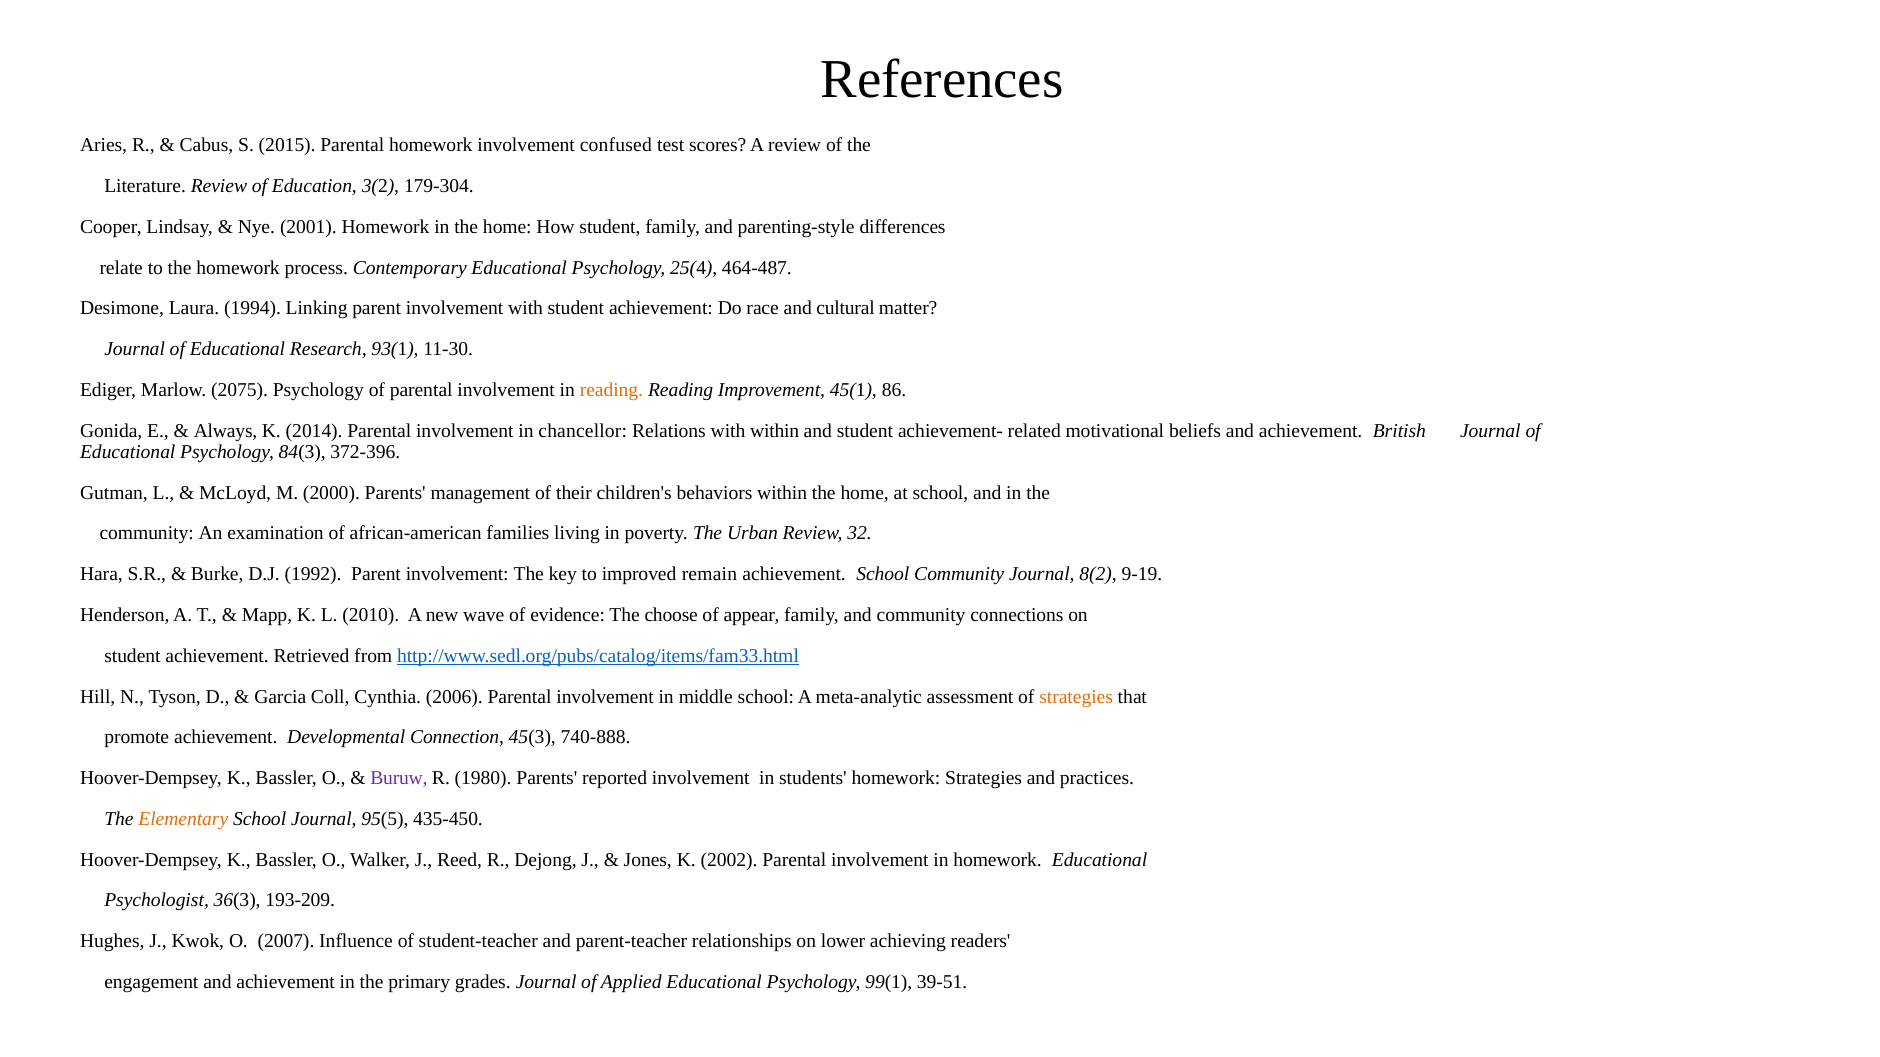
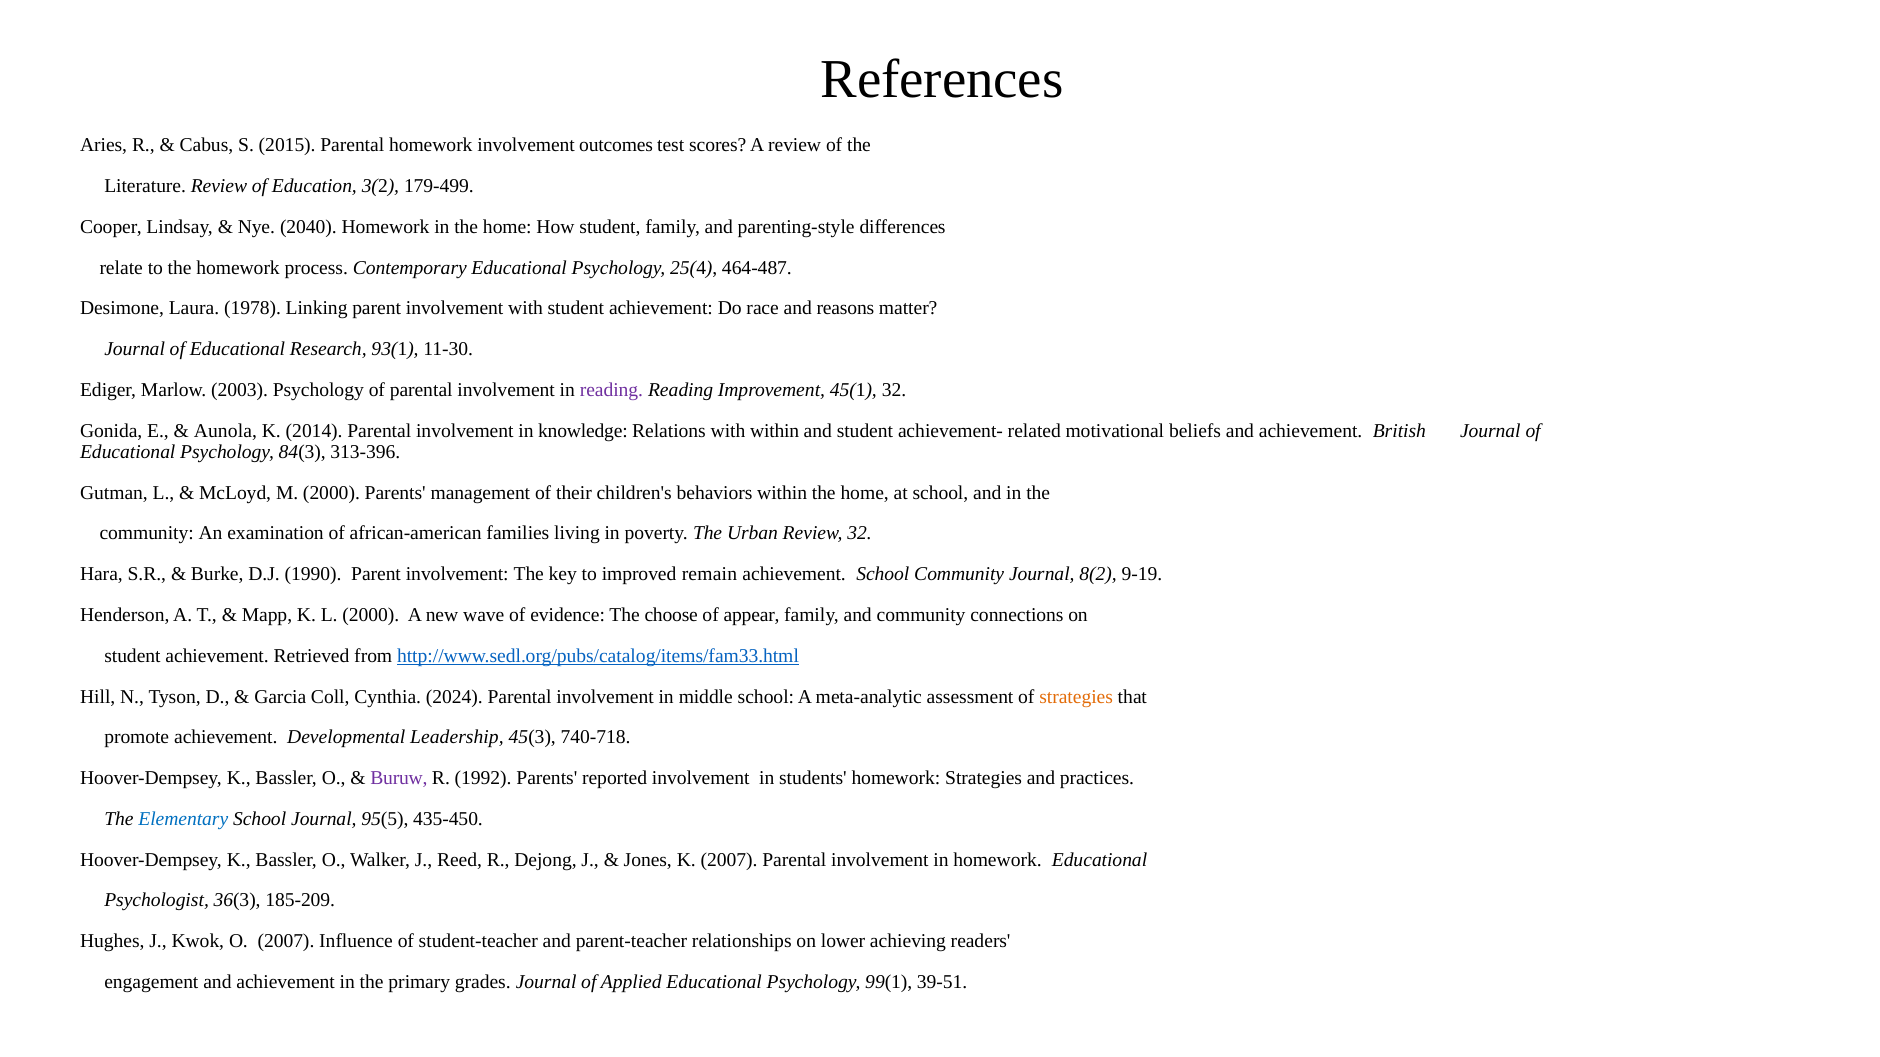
confused: confused -> outcomes (616, 145)
179-304: 179-304 -> 179-499 (439, 186)
2001: 2001 -> 2040 (308, 227)
1994: 1994 -> 1978 (253, 309)
cultural: cultural -> reasons (845, 309)
2075: 2075 -> 2003 (240, 390)
reading colour: orange -> purple (611, 390)
45(1 86: 86 -> 32 (894, 390)
Always: Always -> Aunola (225, 431)
chancellor: chancellor -> knowledge (583, 431)
372-396: 372-396 -> 313-396 (365, 452)
1992: 1992 -> 1990 (313, 575)
L 2010: 2010 -> 2000 (371, 615)
2006: 2006 -> 2024 (454, 697)
Connection: Connection -> Leadership (457, 738)
740-888: 740-888 -> 740-718 (596, 738)
1980: 1980 -> 1992 (483, 779)
Elementary colour: orange -> blue (183, 819)
K 2002: 2002 -> 2007 (729, 860)
193-209: 193-209 -> 185-209 (300, 901)
